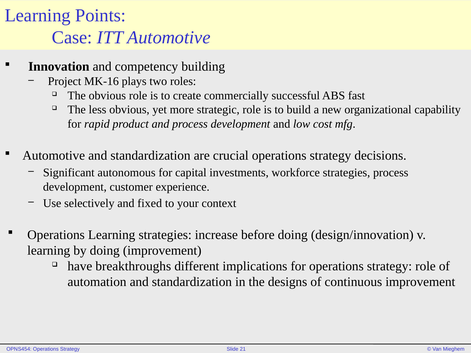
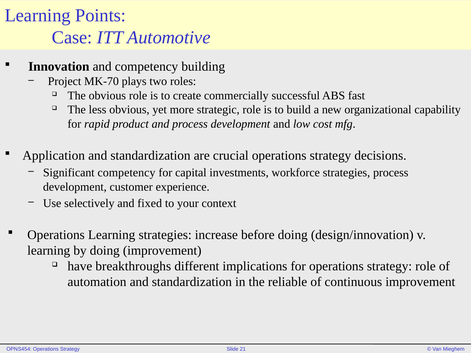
MK-16: MK-16 -> MK-70 (101, 81)
Automotive: Automotive -> Application (54, 156)
Significant autonomous: autonomous -> competency (126, 173)
designs: designs -> reliable (288, 282)
